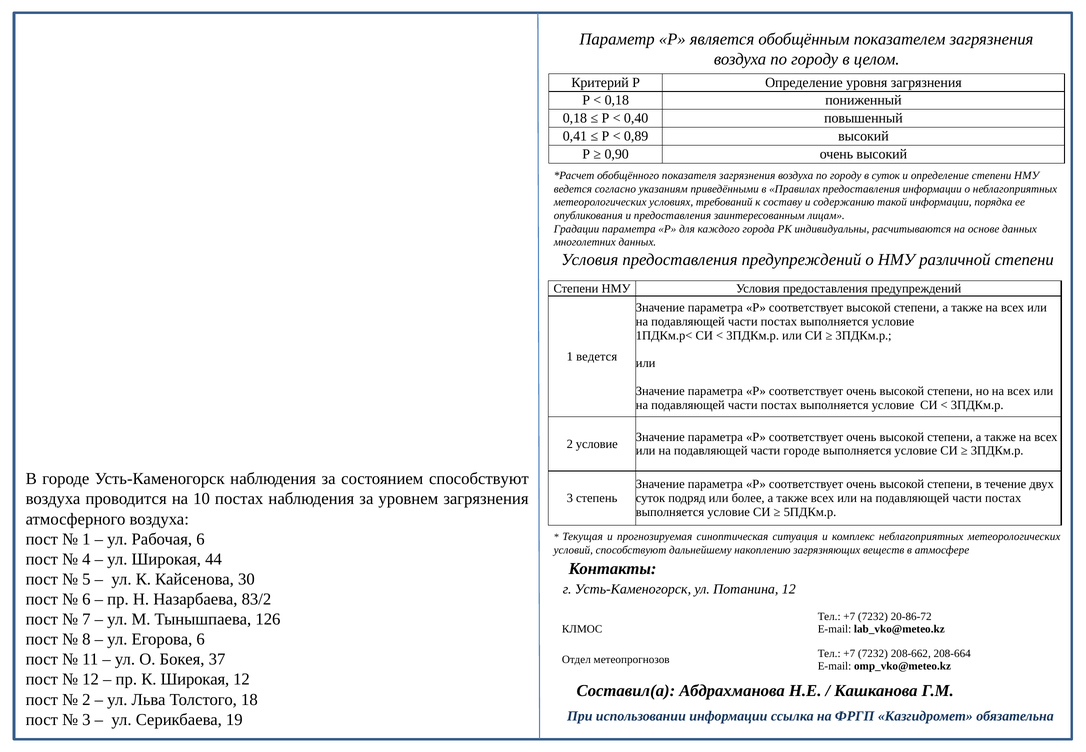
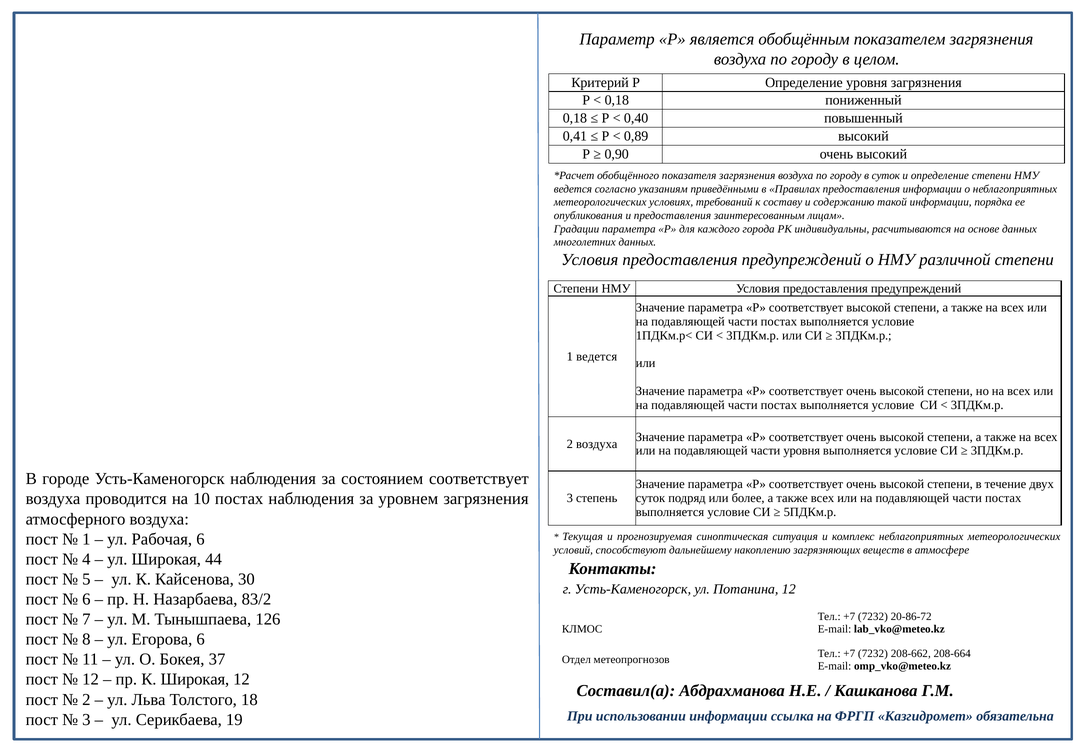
2 условие: условие -> воздуха (597, 444)
части городе: городе -> уровня (802, 451)
состоянием способствуют: способствуют -> соответствует (479, 479)
